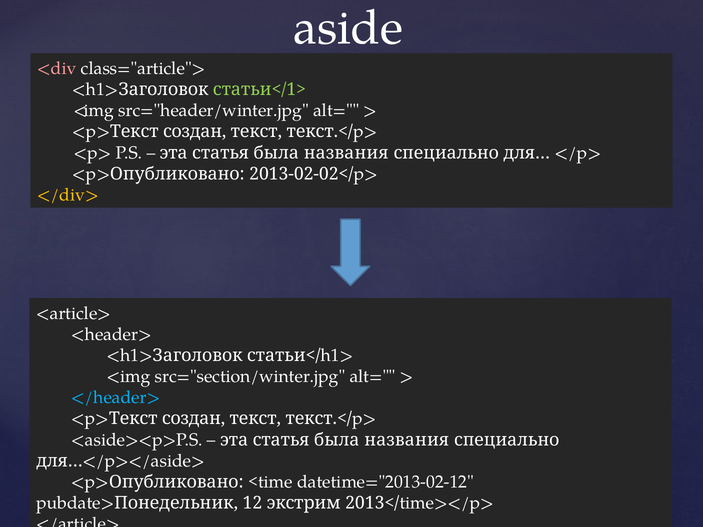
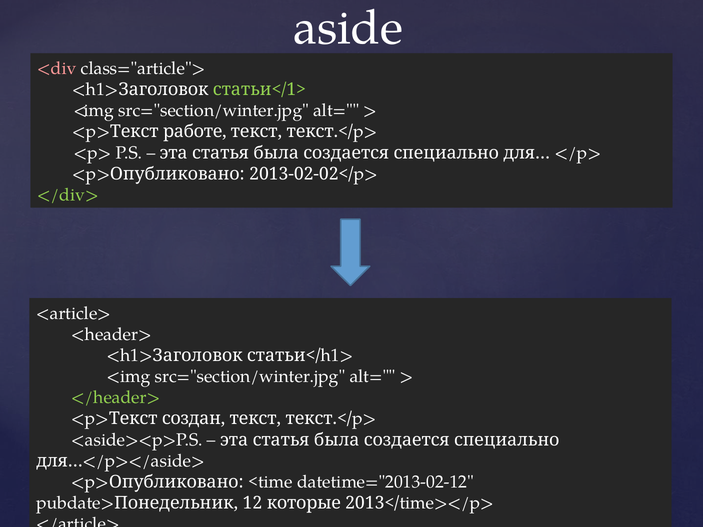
src="header/winter.jpg: src="header/winter.jpg -> src="section/winter.jpg (214, 111)
создан: создан -> работе (195, 132)
названия: названия -> создается (346, 153)
</div> colour: yellow -> light green (68, 195)
</header> colour: light blue -> light green (116, 398)
названия: названия -> создается (407, 440)
экстрим: экстрим -> которые (304, 503)
